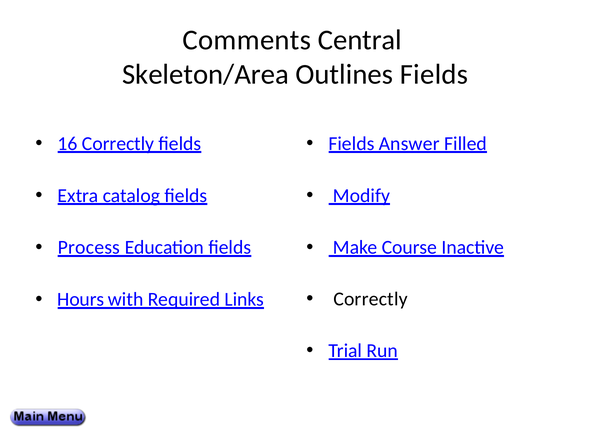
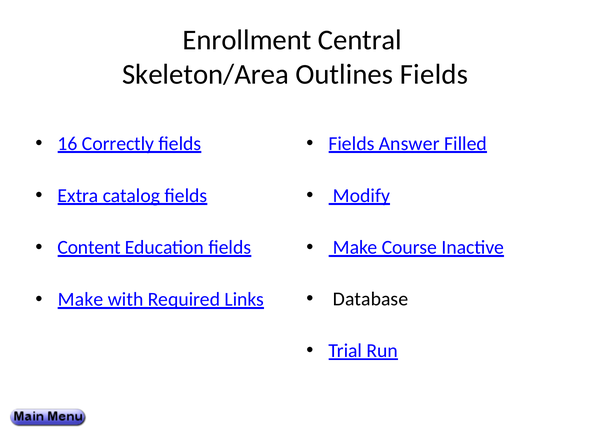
Comments: Comments -> Enrollment (247, 40)
Process: Process -> Content (89, 248)
Correctly: Correctly -> Database (371, 299)
Hours: Hours -> Make (80, 300)
